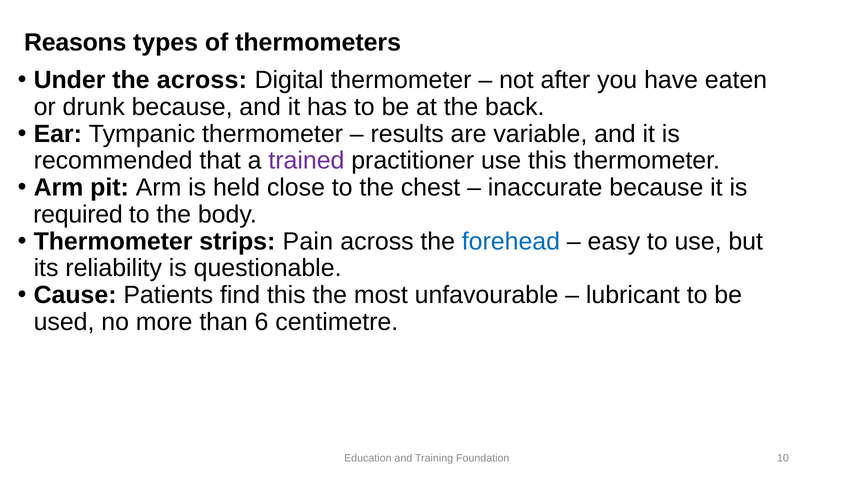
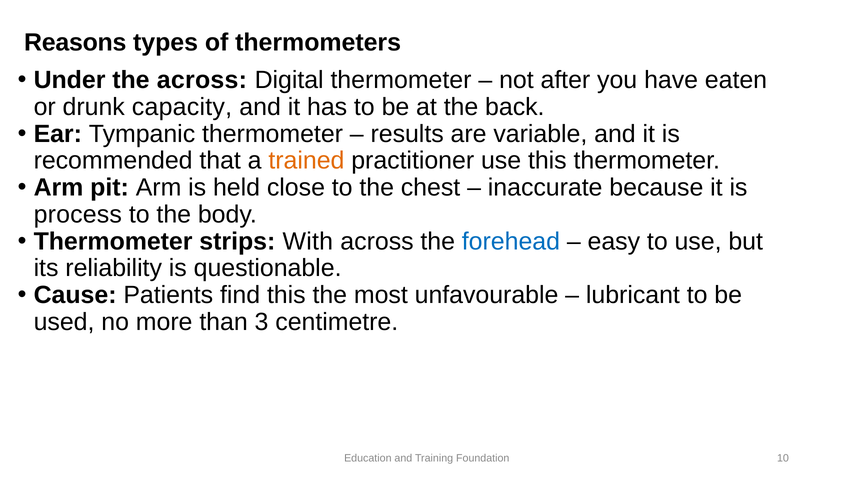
drunk because: because -> capacity (182, 107)
trained colour: purple -> orange (306, 161)
required: required -> process (78, 215)
Pain: Pain -> With (308, 242)
6: 6 -> 3 (262, 322)
